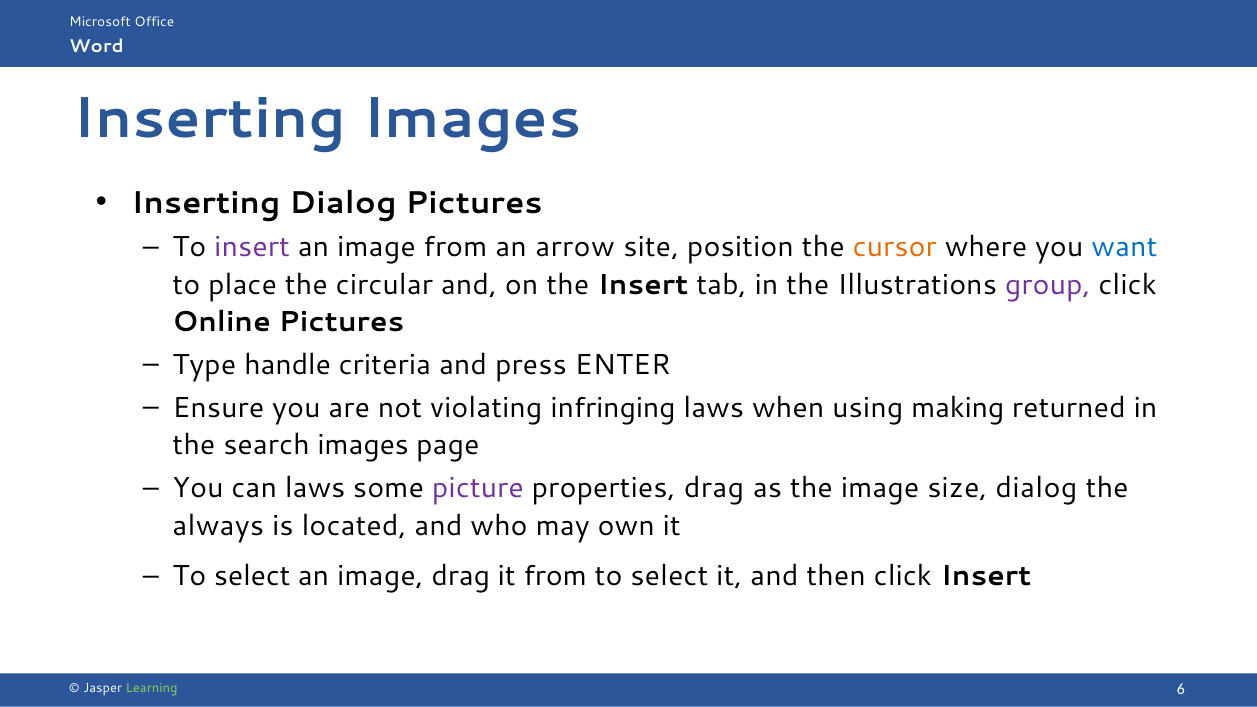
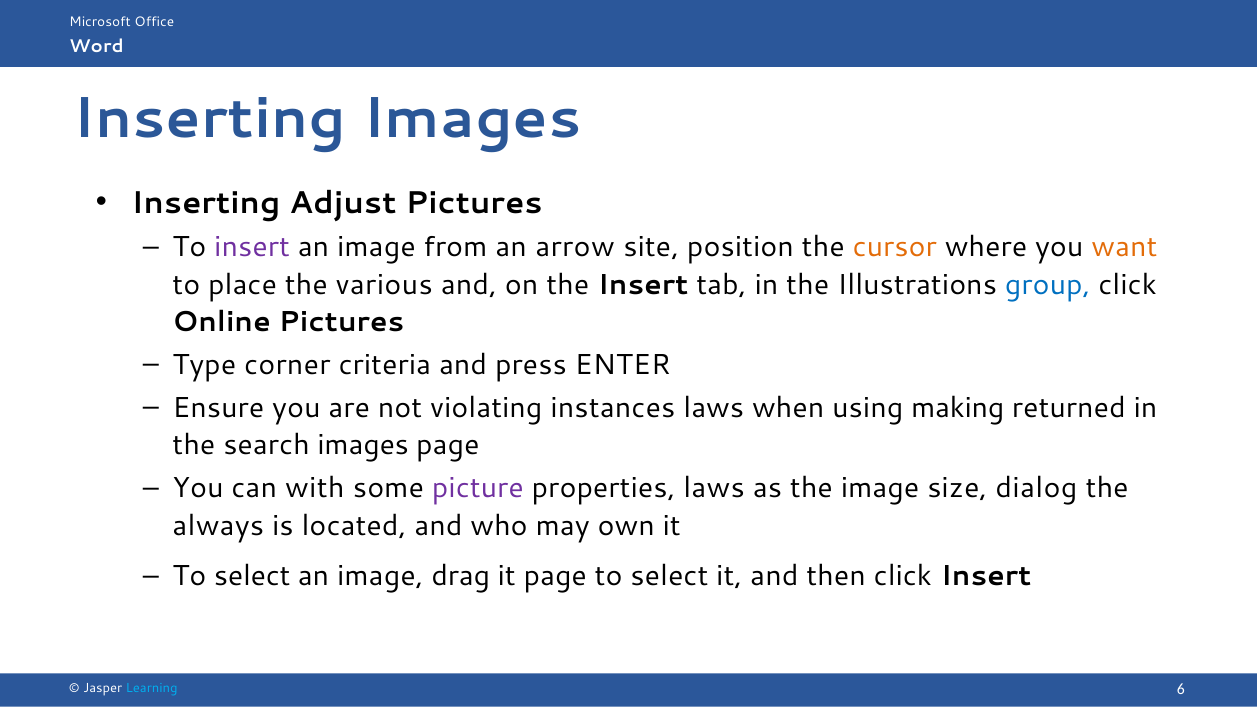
Inserting Dialog: Dialog -> Adjust (343, 203)
want colour: blue -> orange (1124, 247)
circular: circular -> various (384, 285)
group colour: purple -> blue (1048, 285)
handle: handle -> corner (287, 365)
infringing: infringing -> instances (613, 408)
can laws: laws -> with (315, 488)
properties drag: drag -> laws (714, 488)
it from: from -> page (555, 576)
Learning colour: light green -> light blue (152, 689)
